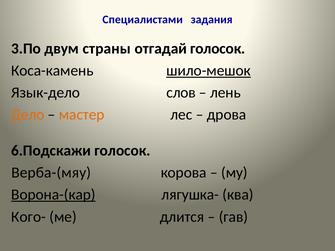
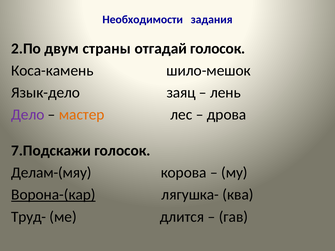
Специалистами: Специалистами -> Необходимости (143, 20)
3.По: 3.По -> 2.По (26, 49)
шило-мешок underline: present -> none (209, 71)
слов: слов -> заяц (181, 93)
Дело colour: orange -> purple (28, 115)
6.Подскажи: 6.Подскажи -> 7.Подскажи (51, 151)
Верба-(мяу: Верба-(мяу -> Делам-(мяу (51, 173)
Кого-: Кого- -> Труд- (29, 217)
